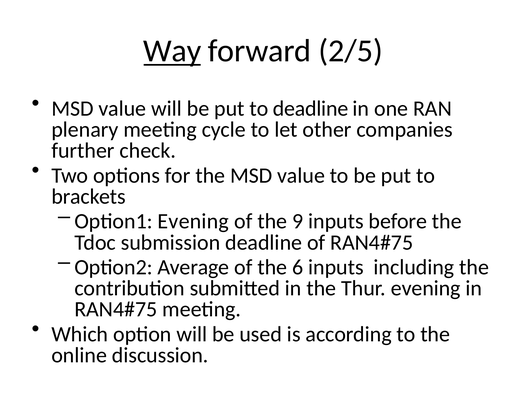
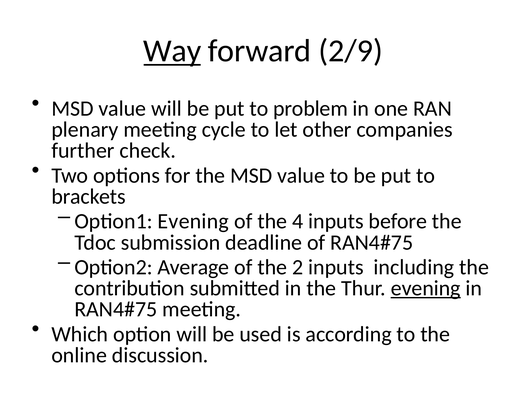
2/5: 2/5 -> 2/9 (351, 51)
to deadline: deadline -> problem (311, 109)
9: 9 -> 4 (298, 222)
6: 6 -> 2 (298, 267)
evening underline: none -> present (426, 289)
